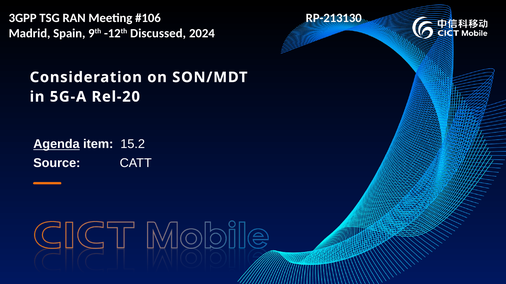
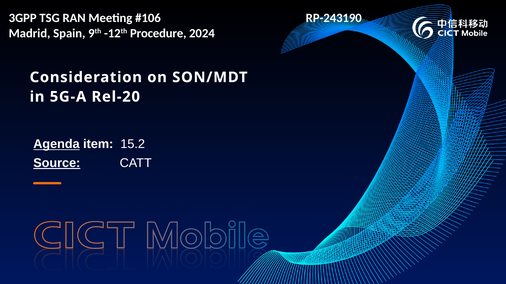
RP-213130: RP-213130 -> RP-243190 (334, 18)
Discussed: Discussed -> Procedure (158, 33)
Source underline: none -> present (57, 163)
